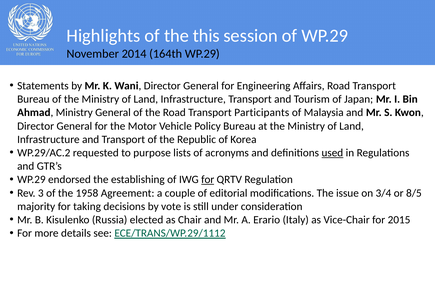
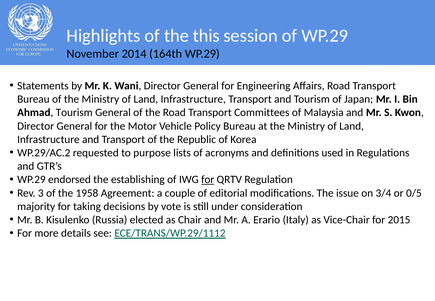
Ahmad Ministry: Ministry -> Tourism (74, 113)
Participants: Participants -> Committees (262, 113)
used underline: present -> none (332, 153)
8/5: 8/5 -> 0/5 (414, 193)
